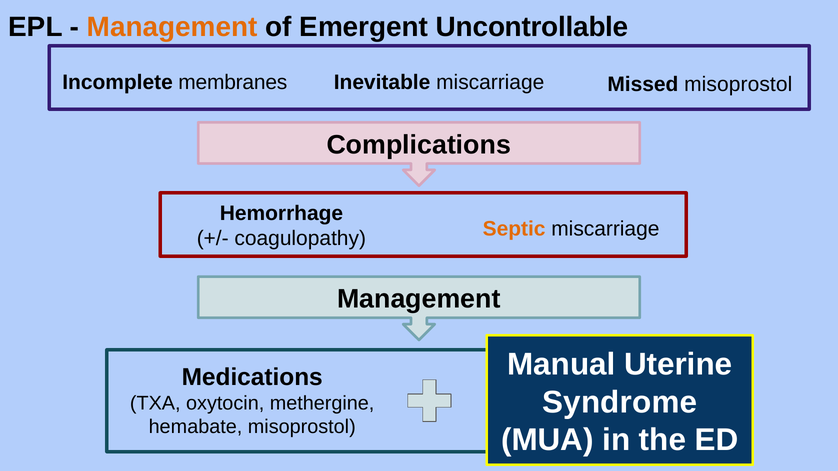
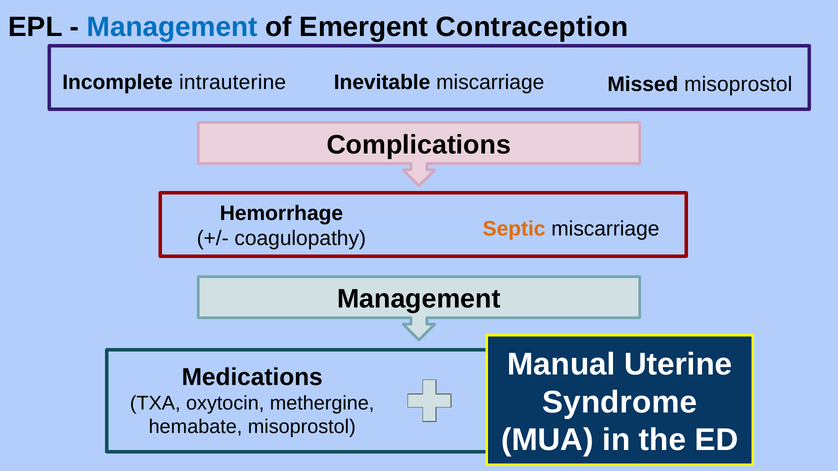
Management colour: orange -> blue (172, 27)
Uncontrollable: Uncontrollable -> Contraception (532, 27)
membranes: membranes -> intrauterine (233, 82)
